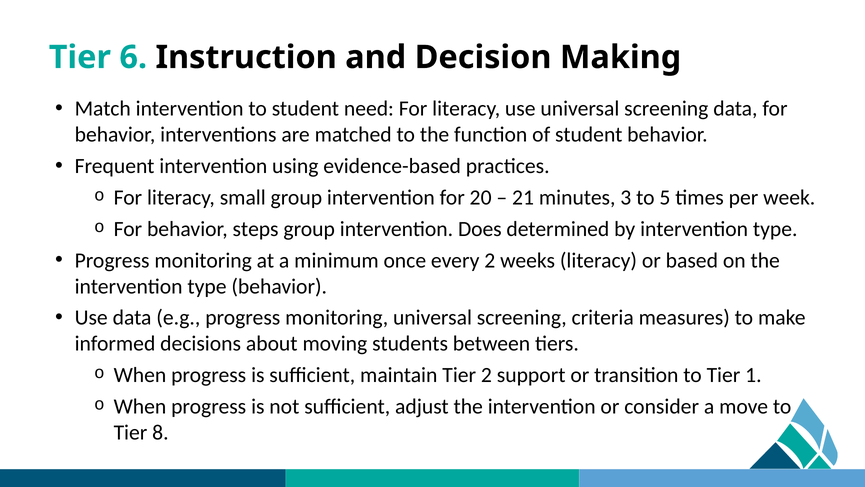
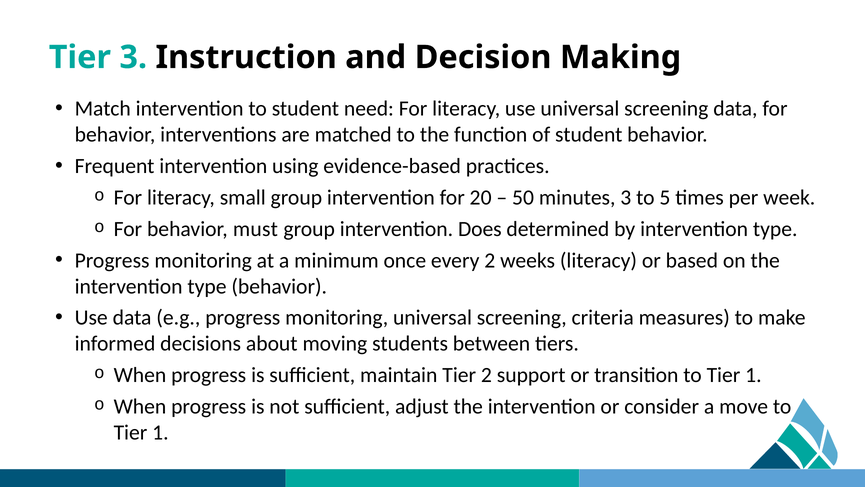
Tier 6: 6 -> 3 (133, 57)
21: 21 -> 50 (523, 197)
steps: steps -> must (255, 229)
8: 8 -> 1 (160, 432)
